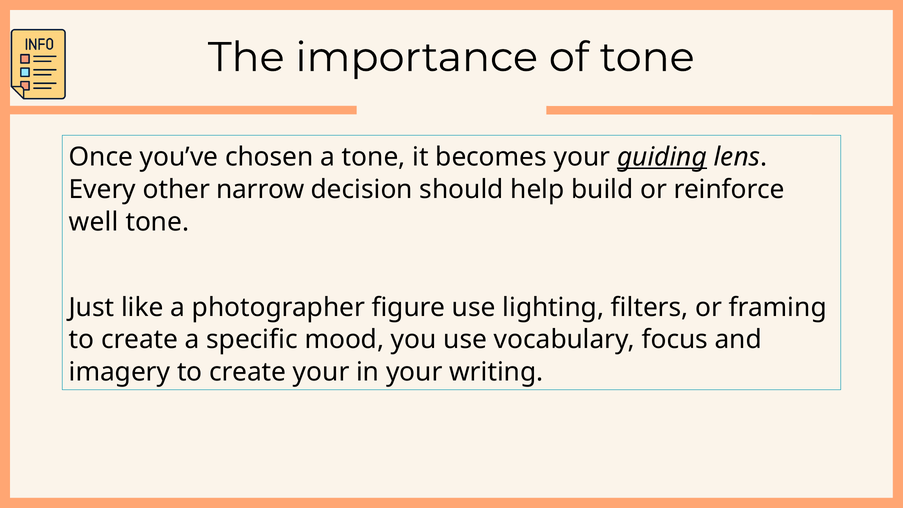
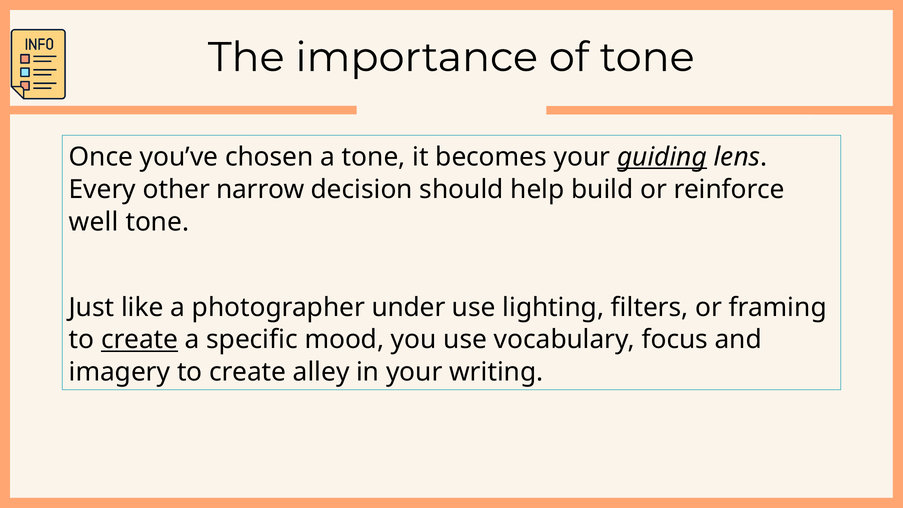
figure: figure -> under (409, 307)
create underline: none -> present (140, 340)
create your: your -> alley (321, 372)
